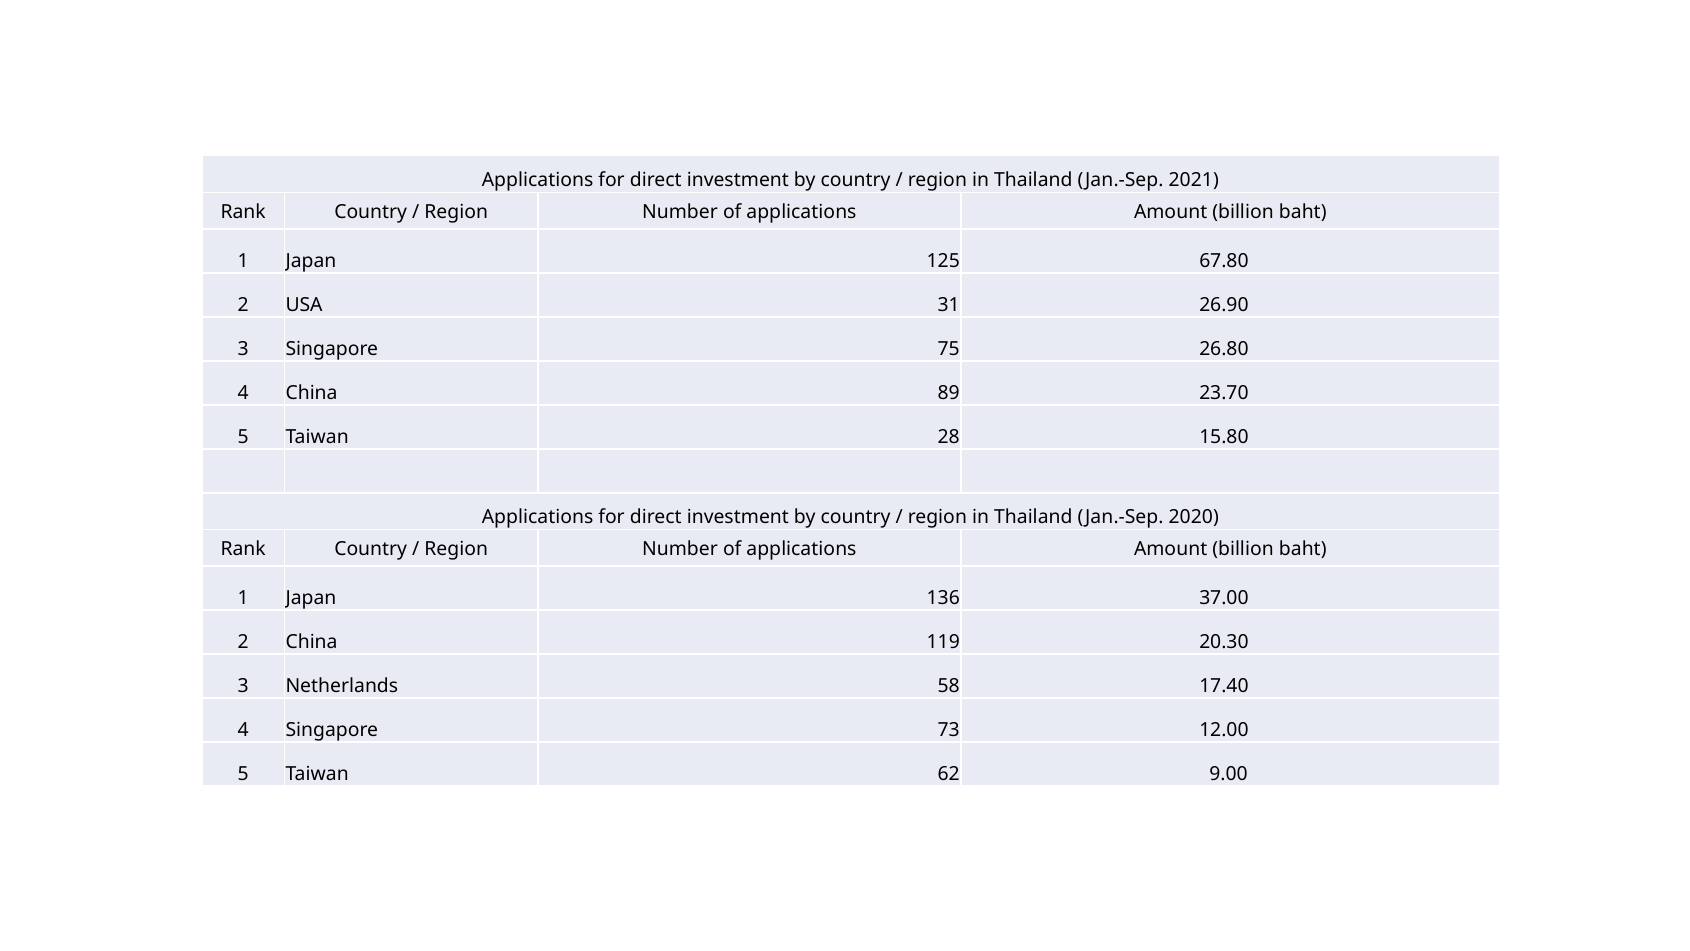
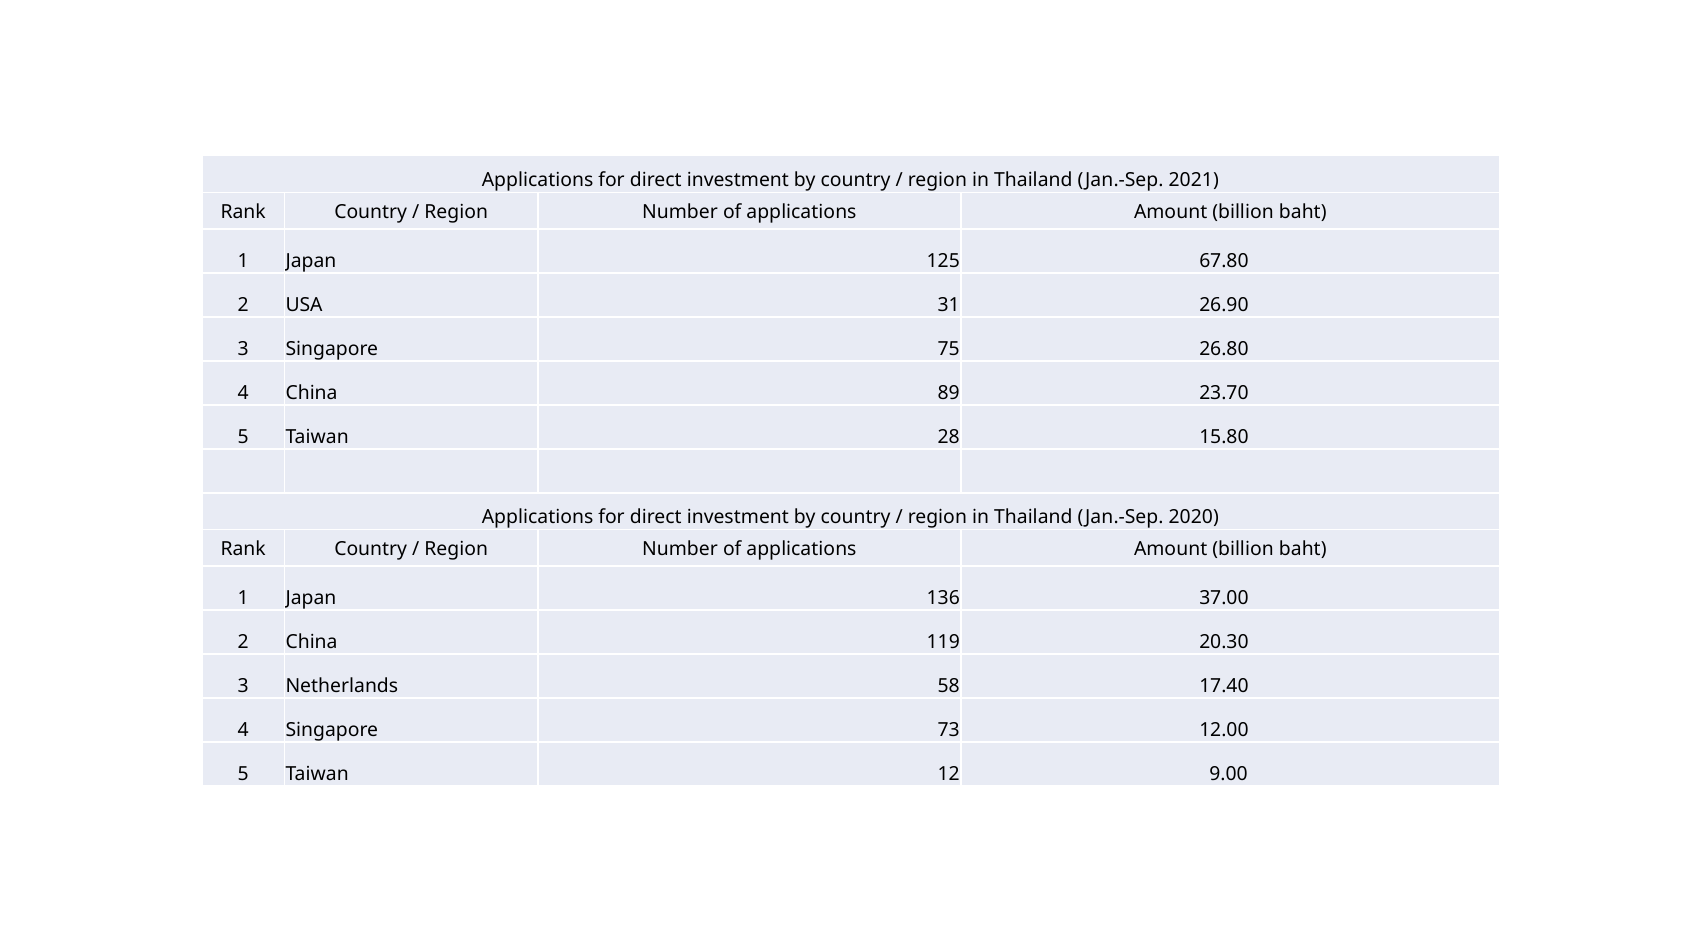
62: 62 -> 12 (949, 774)
